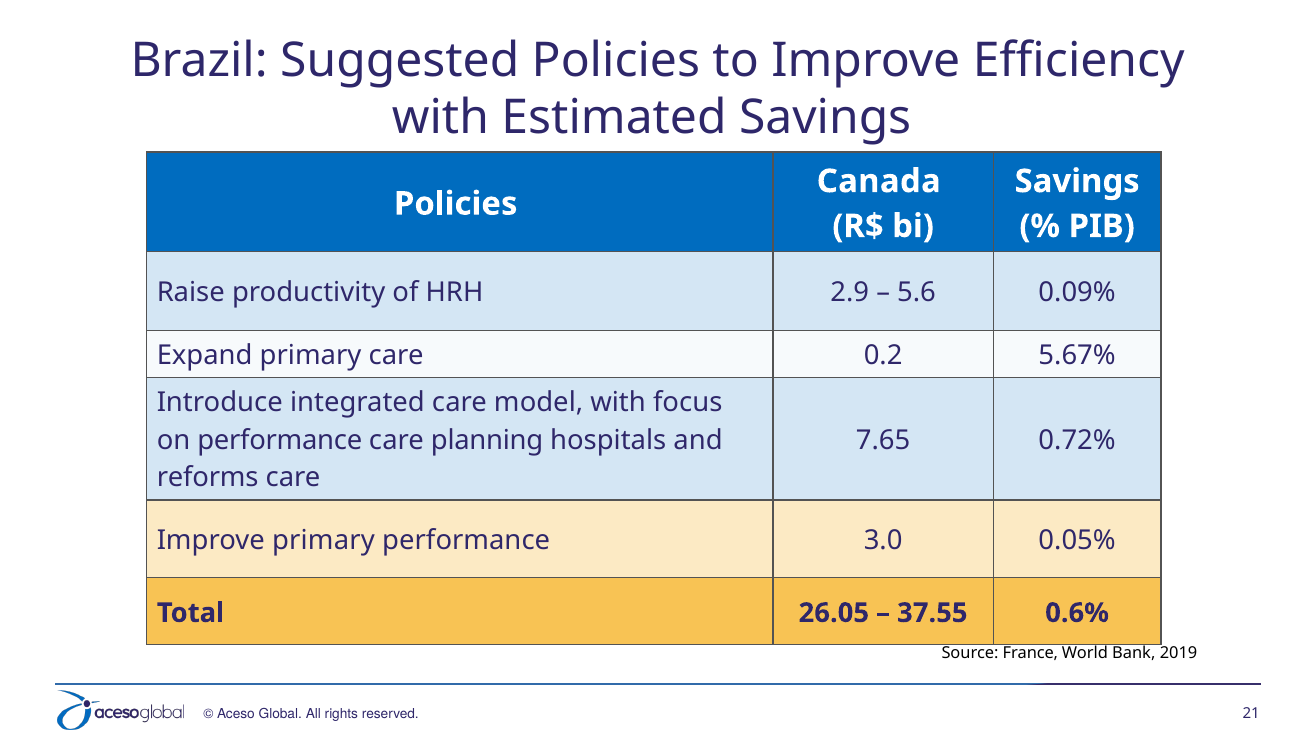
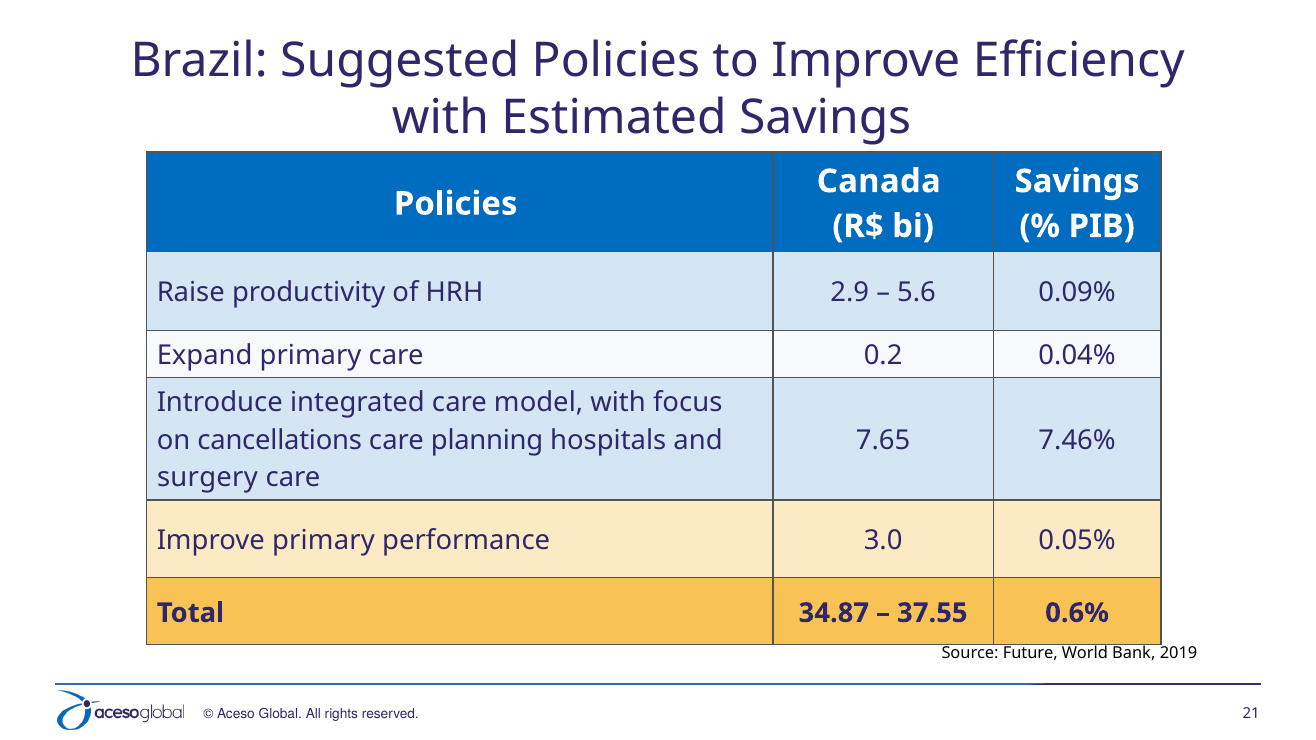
5.67%: 5.67% -> 0.04% (1077, 356)
on performance: performance -> cancellations (280, 441)
0.72%: 0.72% -> 7.46% (1077, 441)
reforms: reforms -> surgery (207, 478)
26.05: 26.05 -> 34.87 (834, 613)
France: France -> Future (1030, 653)
